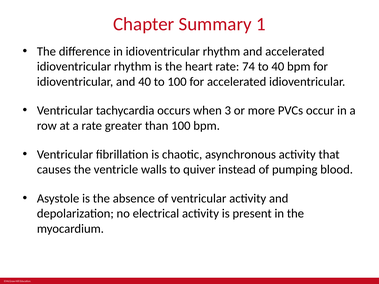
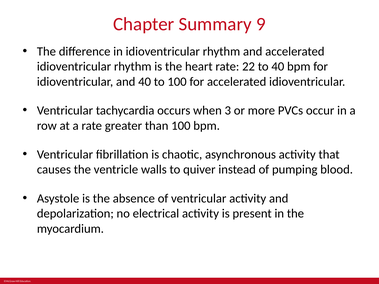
1: 1 -> 9 (261, 24)
74: 74 -> 22 (249, 67)
